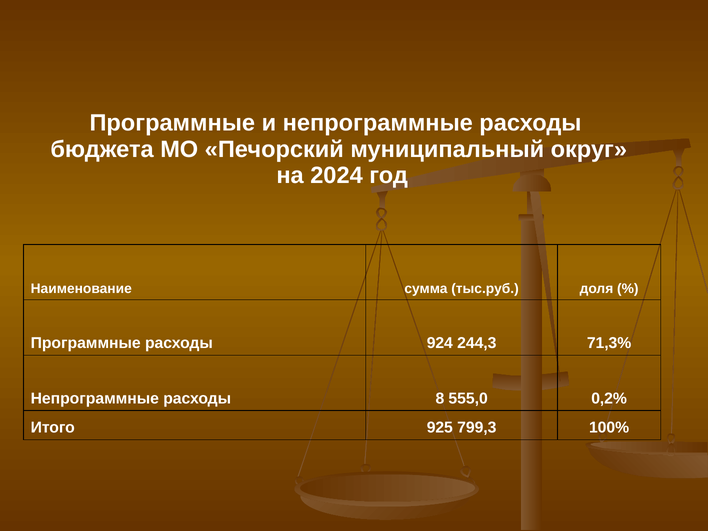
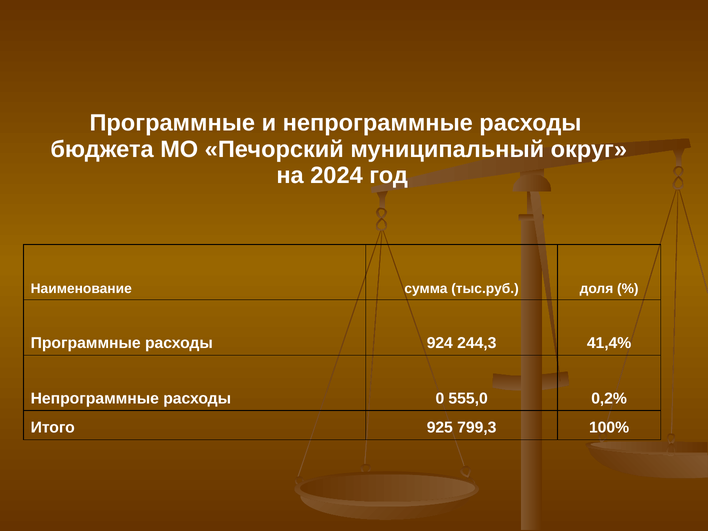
71,3%: 71,3% -> 41,4% (609, 343)
8: 8 -> 0 (440, 398)
